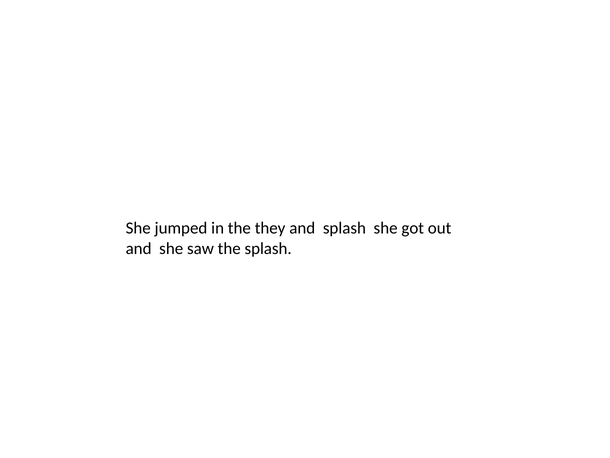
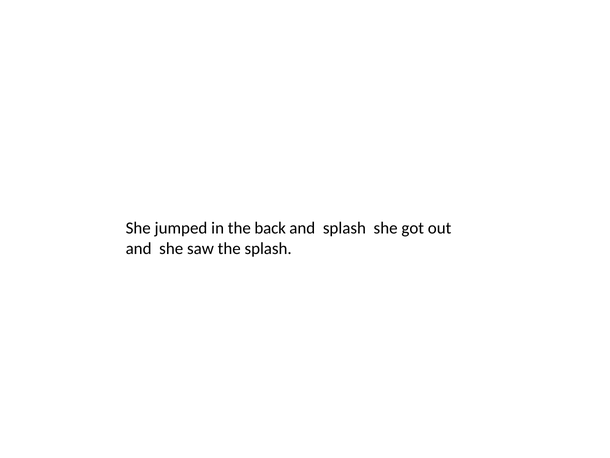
they: they -> back (270, 228)
